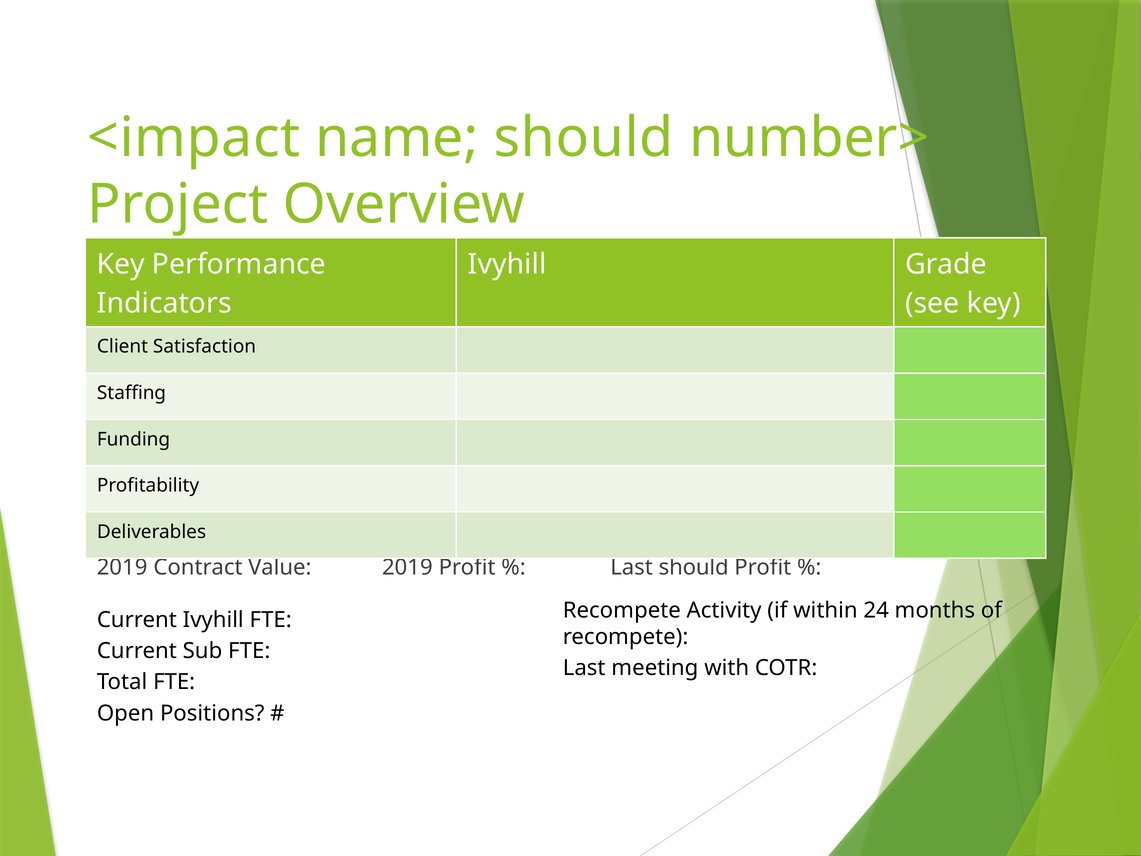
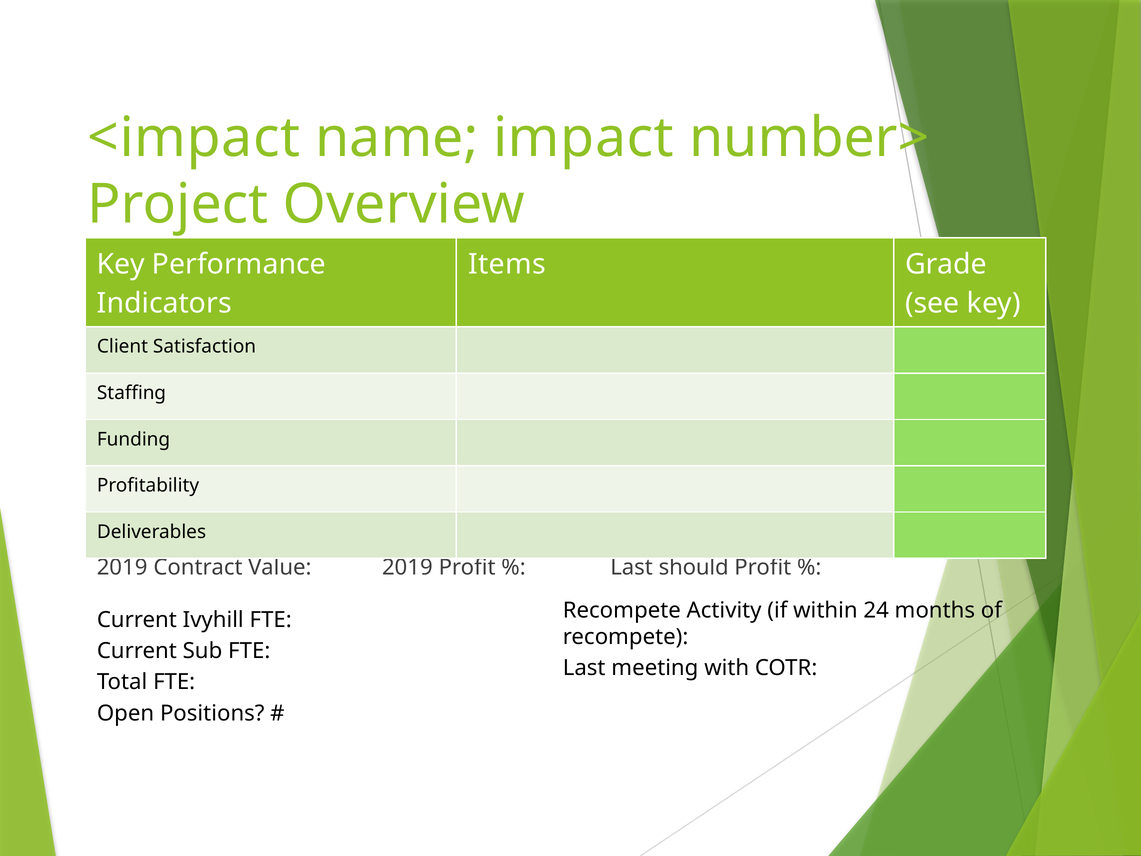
name should: should -> impact (584, 138)
Ivyhill: Ivyhill -> Items (507, 264)
